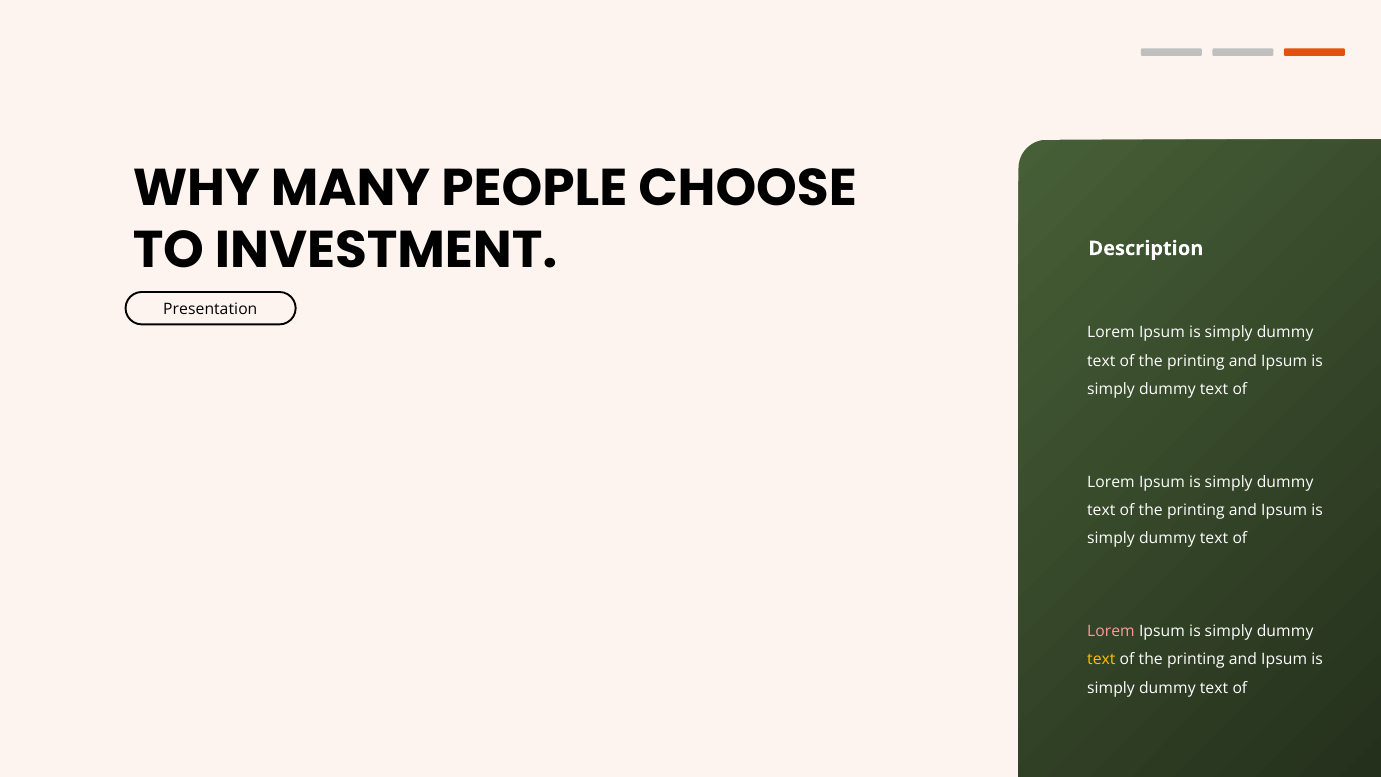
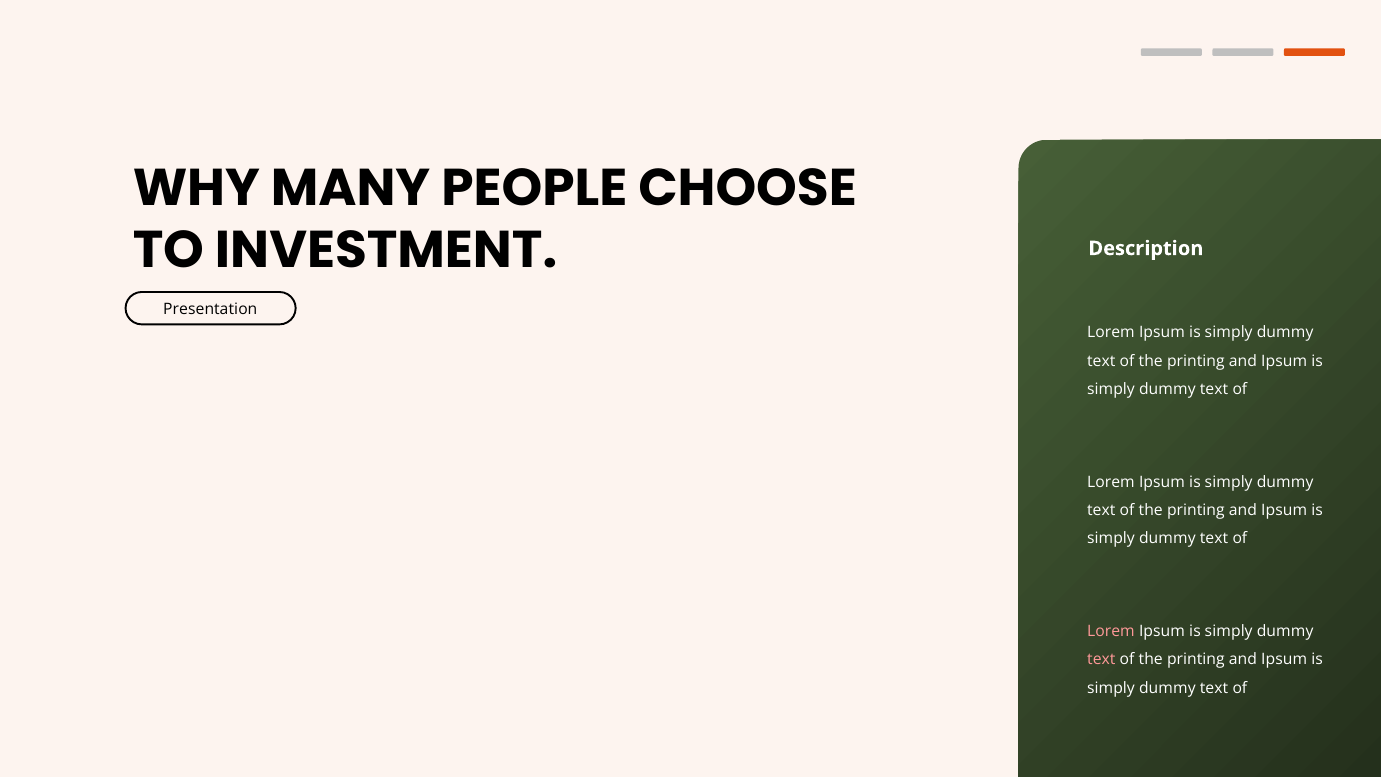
text colour: yellow -> pink (1101, 659)
